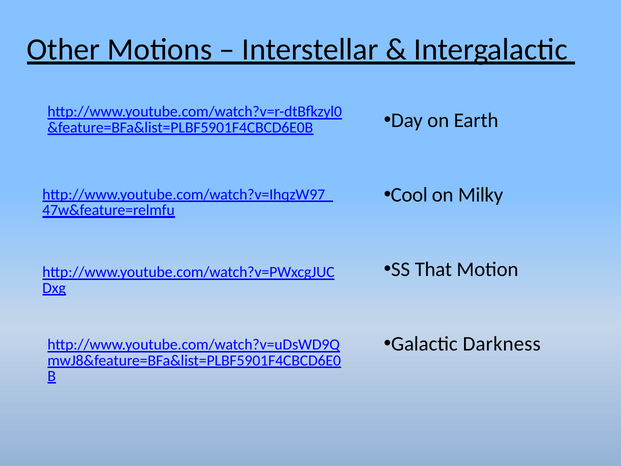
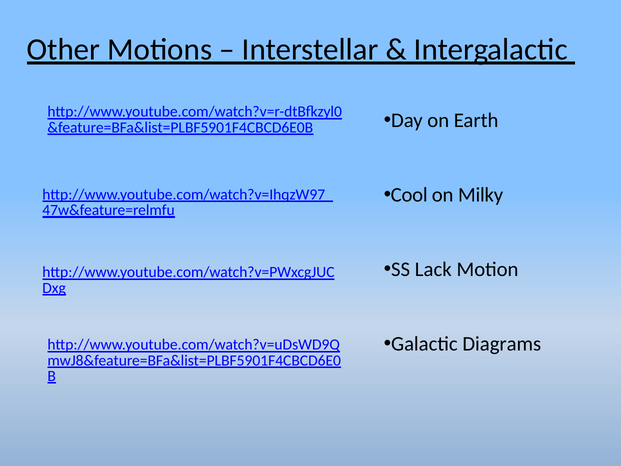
That: That -> Lack (433, 269)
Darkness: Darkness -> Diagrams (502, 344)
